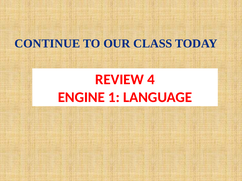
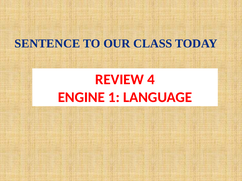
CONTINUE: CONTINUE -> SENTENCE (47, 44)
